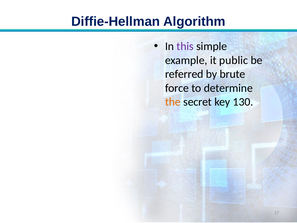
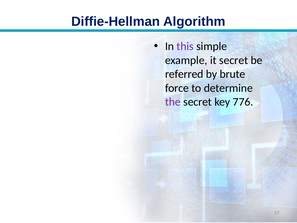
it public: public -> secret (234, 60)
the colour: orange -> purple (173, 102)
130: 130 -> 776 (243, 102)
